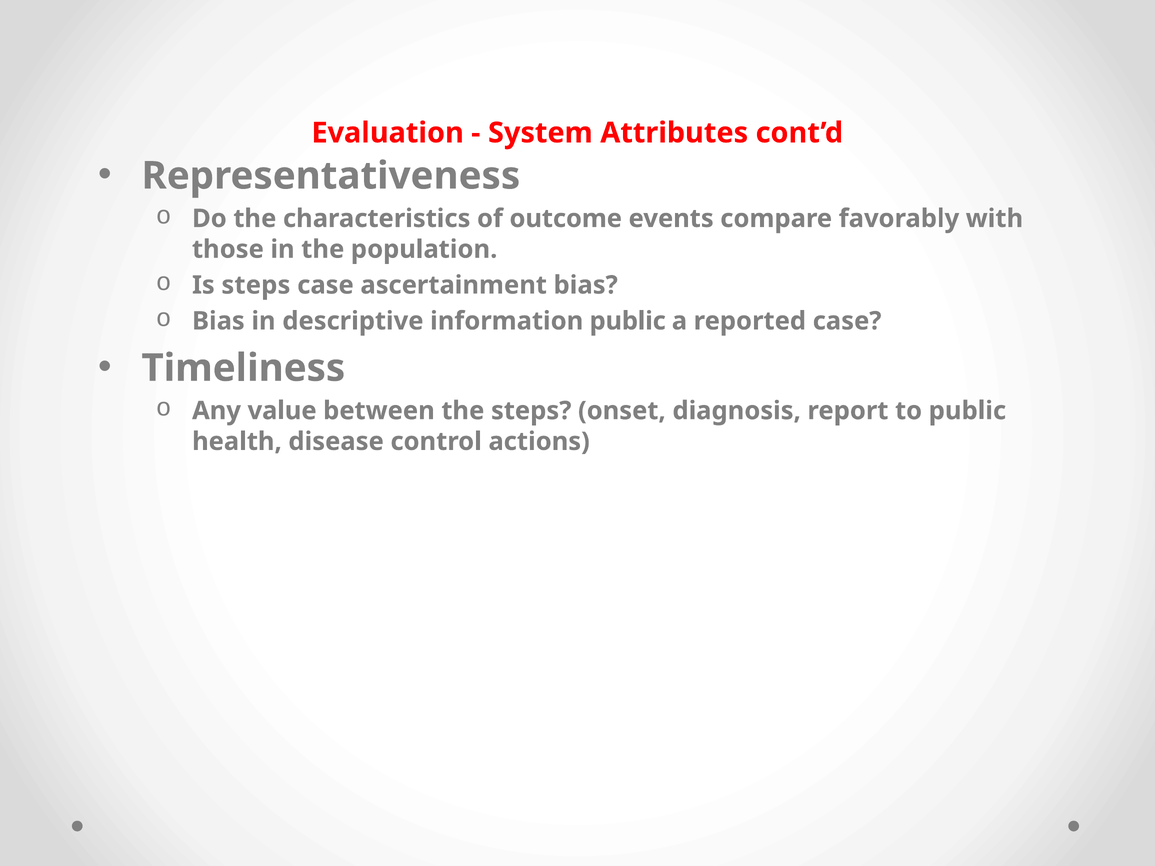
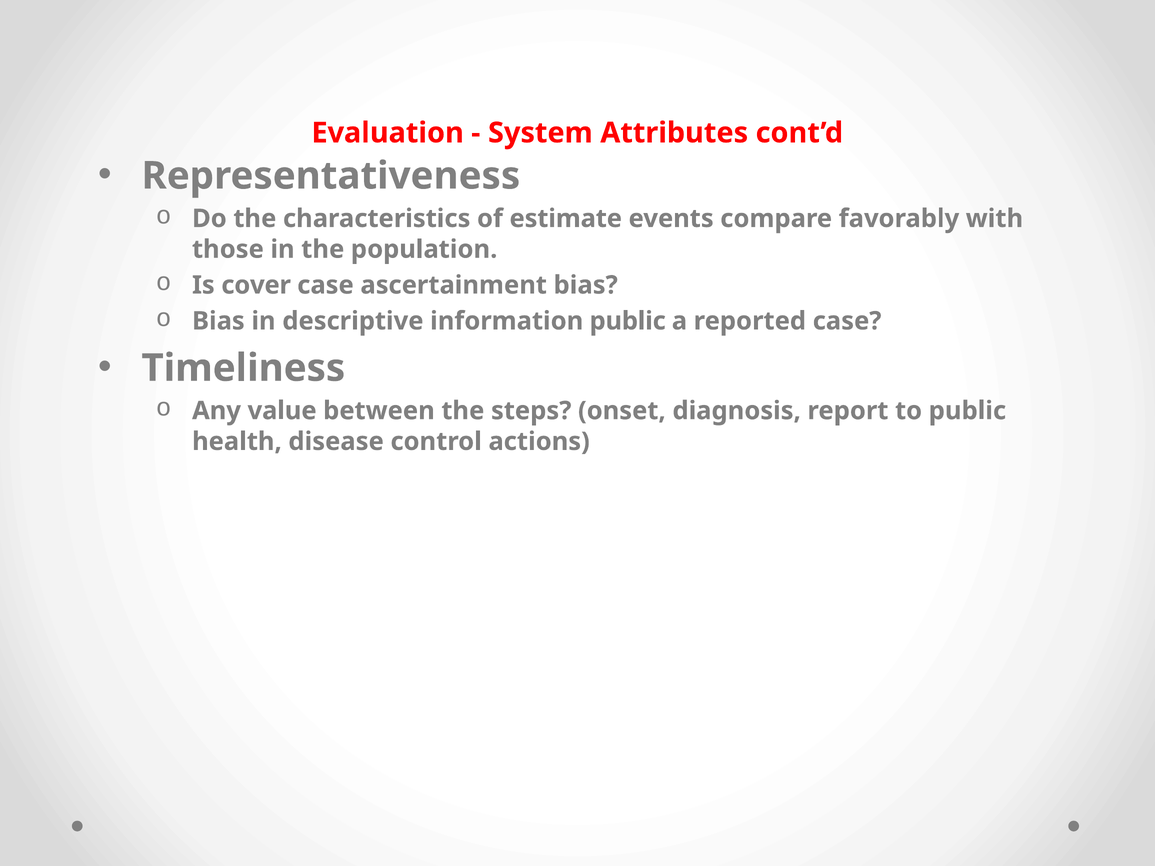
outcome: outcome -> estimate (566, 219)
Is steps: steps -> cover (256, 285)
